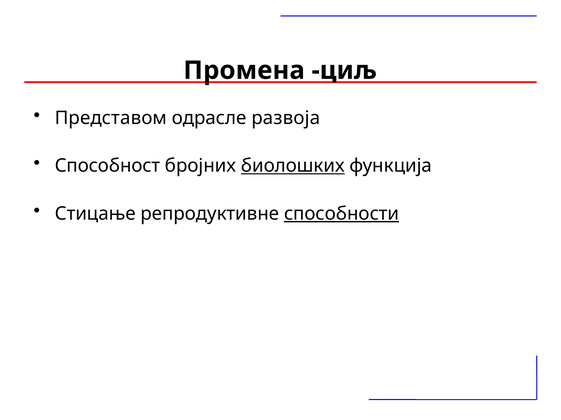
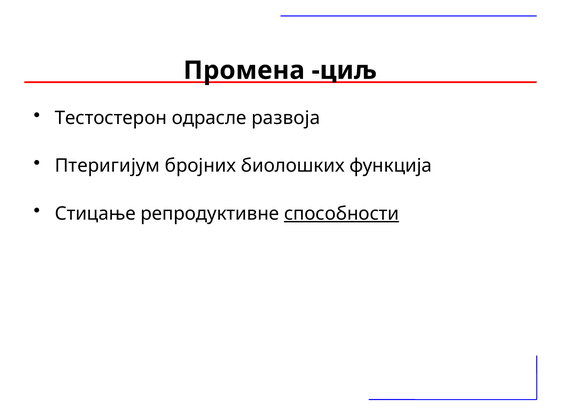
Представом: Представом -> Тестостерон (111, 118)
Способност: Способност -> Птеригијум (107, 166)
биолошких underline: present -> none (293, 166)
